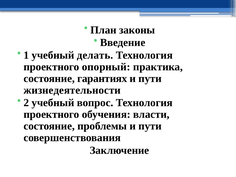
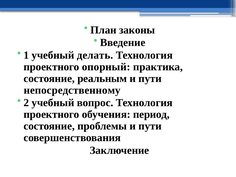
гарантиях: гарантиях -> реальным (102, 78)
жизнедеятельности: жизнедеятельности -> непосредственному (72, 90)
власти: власти -> период (151, 114)
